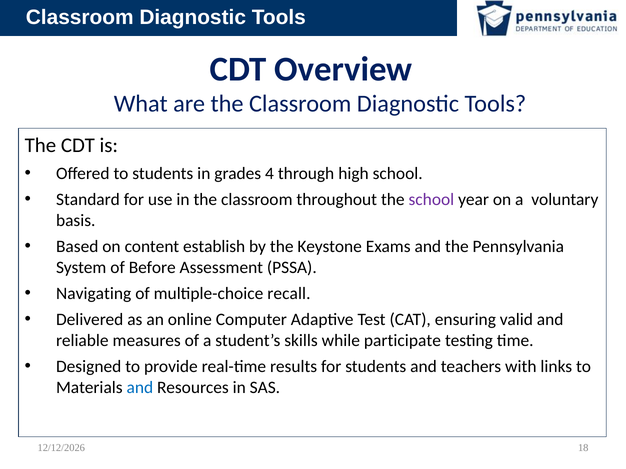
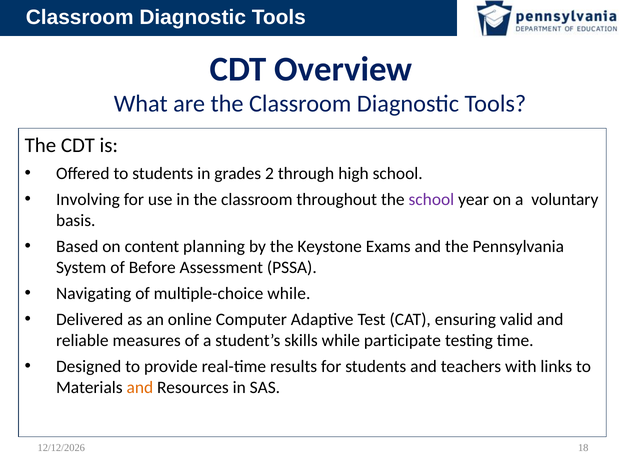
4: 4 -> 2 (270, 174)
Standard: Standard -> Involving (88, 200)
establish: establish -> planning (214, 247)
multiple-choice recall: recall -> while (289, 294)
and colour: blue -> orange (140, 388)
